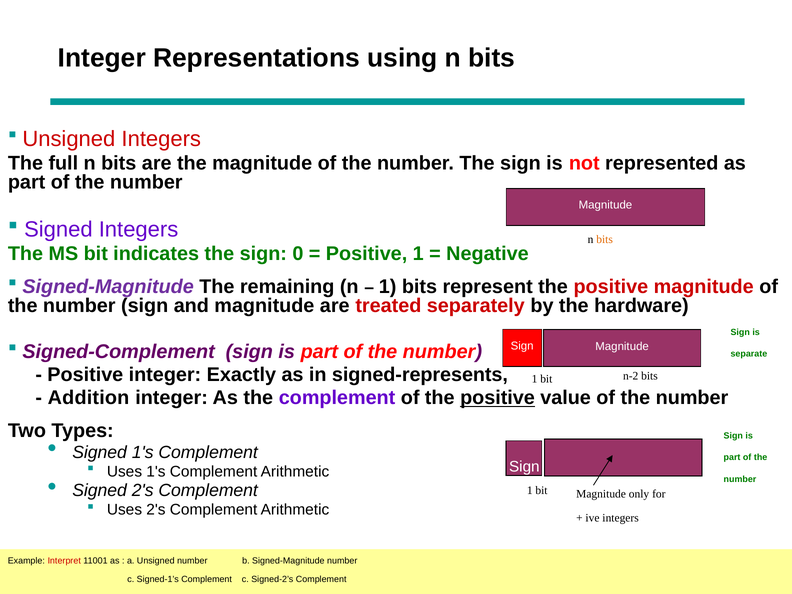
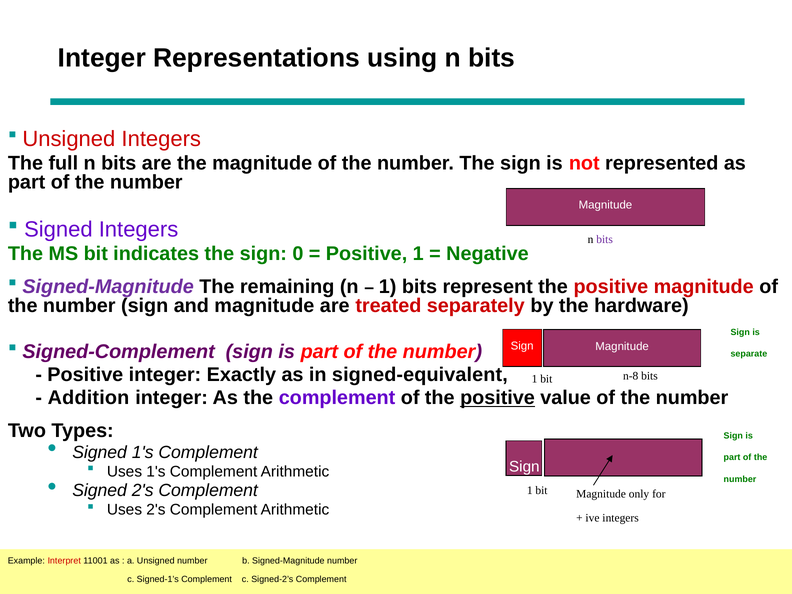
bits colour: orange -> purple (605, 239)
signed-represents: signed-represents -> signed-equivalent (420, 375)
n-2: n-2 -> n-8 (631, 376)
